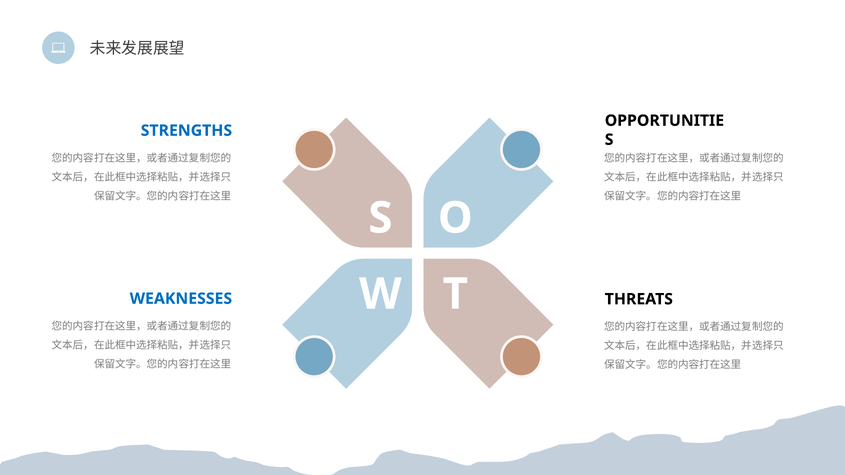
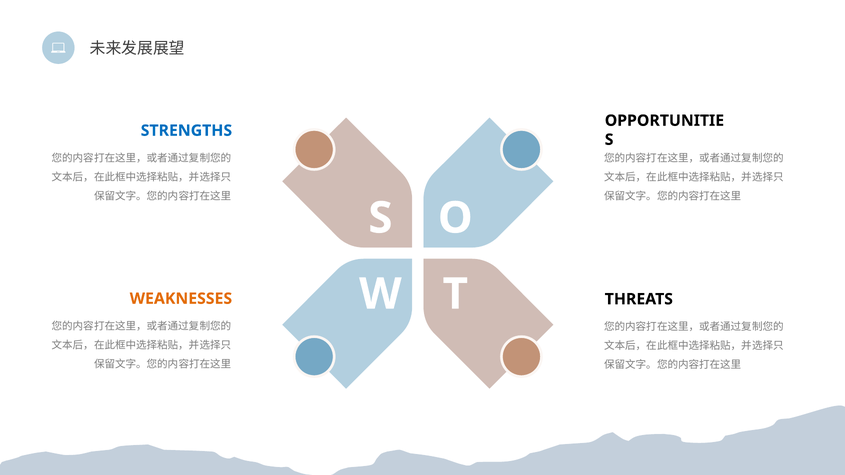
WEAKNESSES colour: blue -> orange (181, 299)
